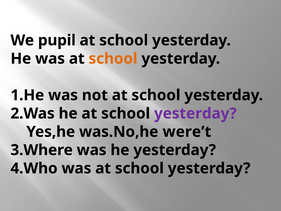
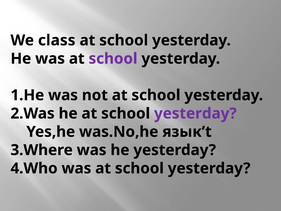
pupil: pupil -> class (57, 40)
school colour: orange -> purple (113, 59)
were’t: were’t -> язык’t (187, 132)
